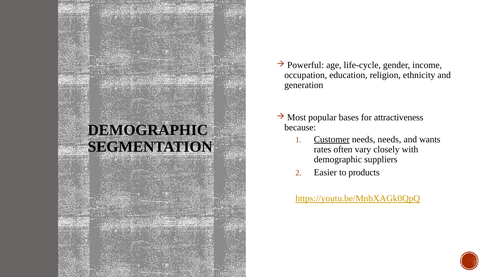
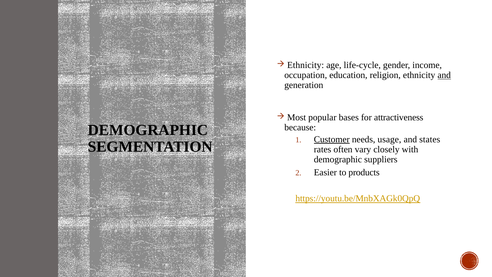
Powerful: Powerful -> Ethnicity (306, 65)
and underline: none -> present (444, 75)
needs needs: needs -> usage (389, 139)
wants: wants -> states (430, 139)
